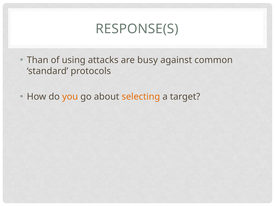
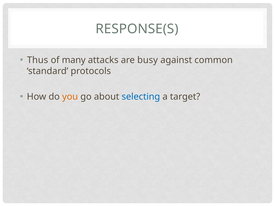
Than: Than -> Thus (38, 60)
using: using -> many (74, 60)
selecting colour: orange -> blue (141, 97)
